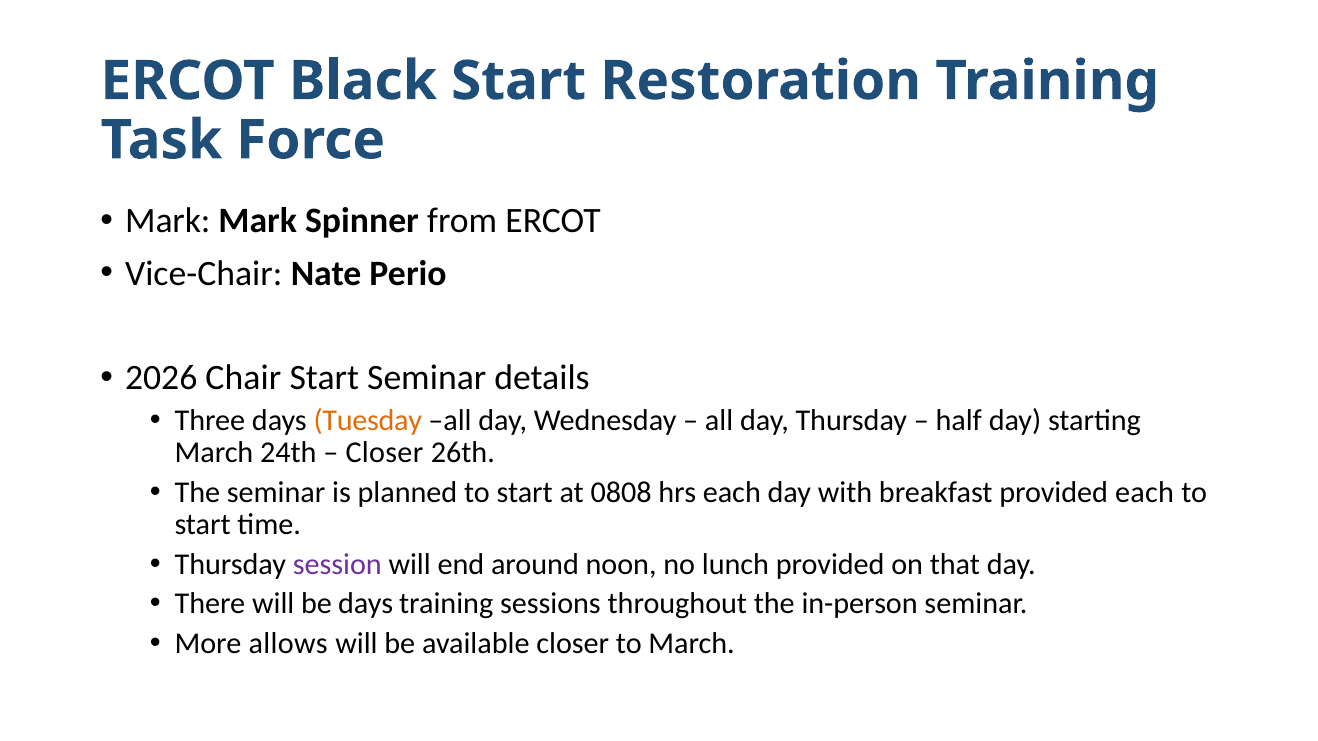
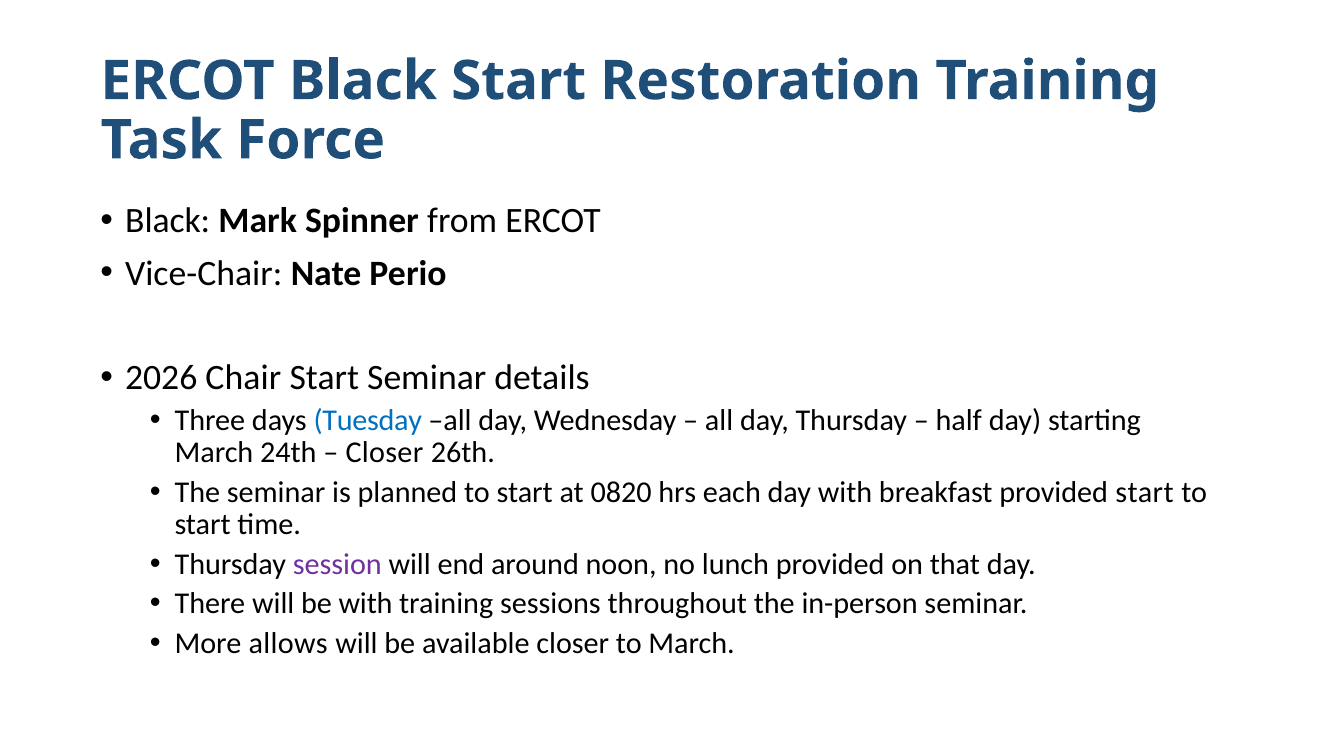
Mark: Mark -> Black (168, 221)
Tuesday colour: orange -> blue (368, 421)
0808: 0808 -> 0820 (621, 493)
provided each: each -> start (1145, 493)
be days: days -> with (366, 604)
